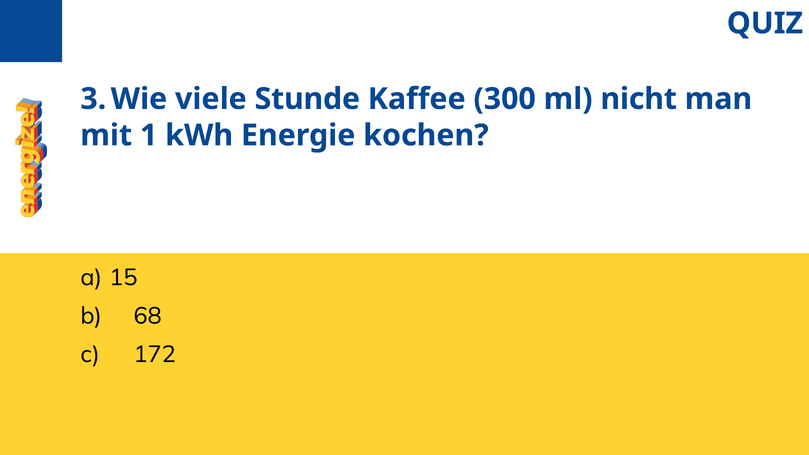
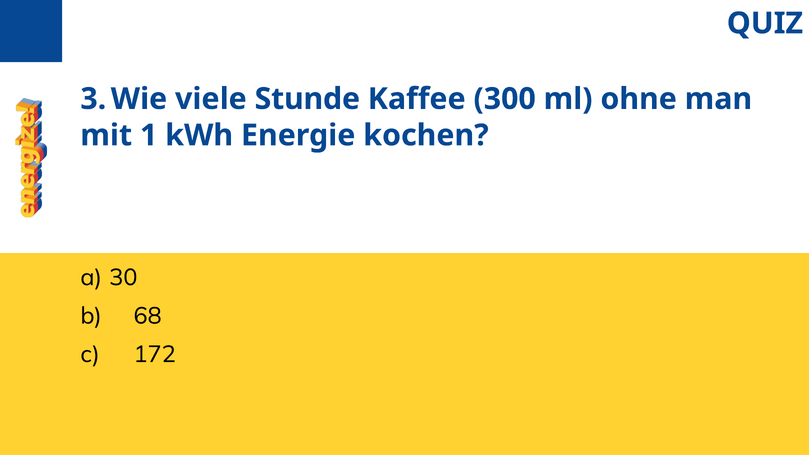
nicht: nicht -> ohne (639, 99)
15: 15 -> 30 (123, 277)
